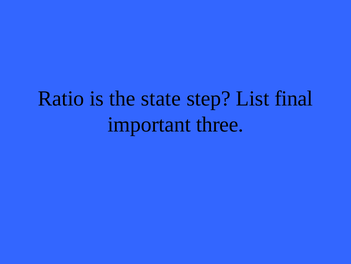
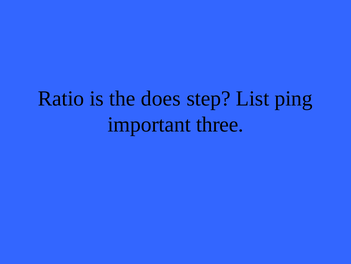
state: state -> does (161, 98)
final: final -> ping (294, 98)
